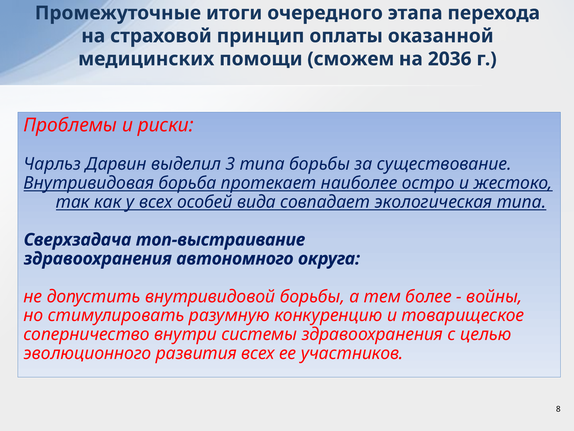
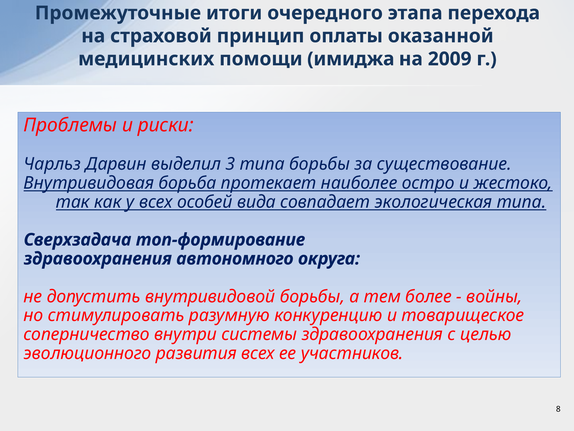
сможем: сможем -> имиджа (351, 59)
2036: 2036 -> 2009 (450, 59)
топ-выстраивание: топ-выстраивание -> топ-формирование (220, 239)
